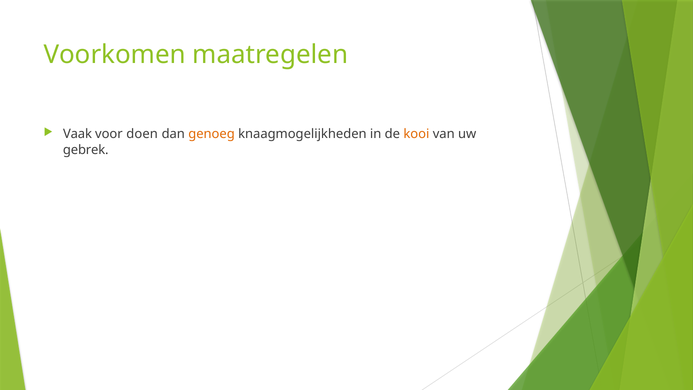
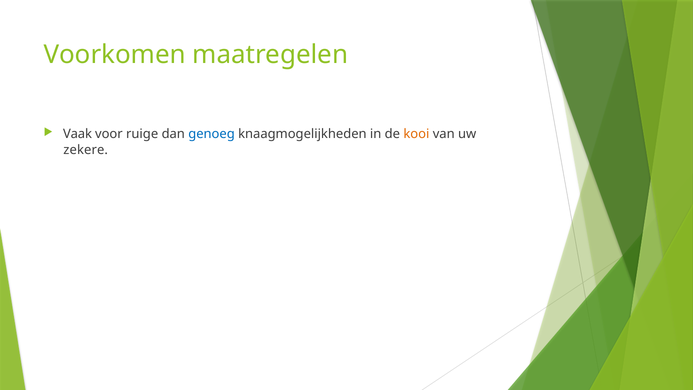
doen: doen -> ruige (142, 134)
genoeg colour: orange -> blue (212, 134)
gebrek: gebrek -> zekere (86, 150)
